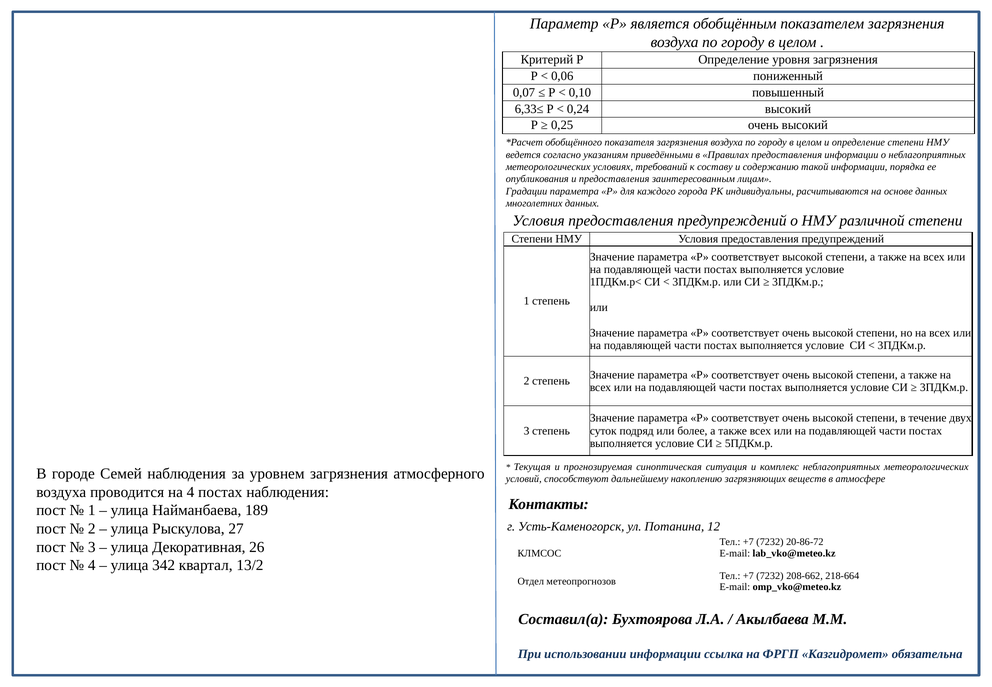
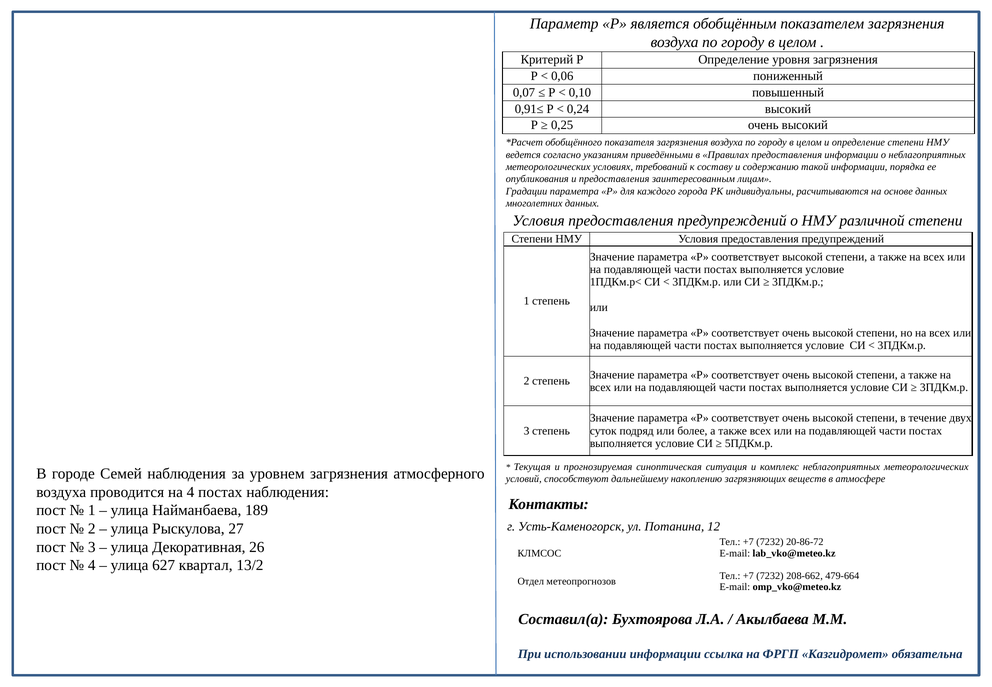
6,33≤: 6,33≤ -> 0,91≤ (529, 109)
342: 342 -> 627 (164, 565)
218-664: 218-664 -> 479-664 (842, 575)
